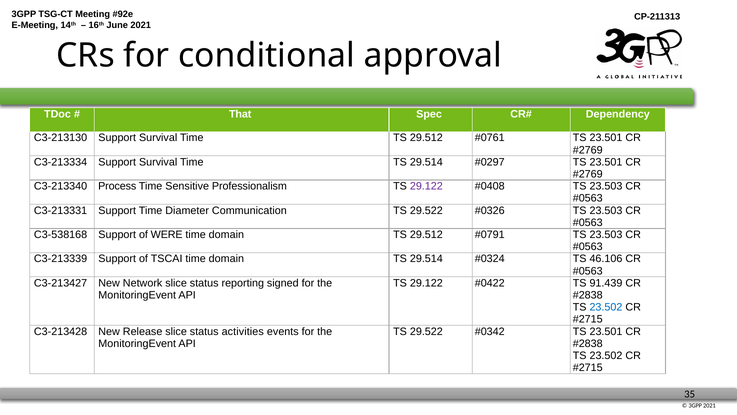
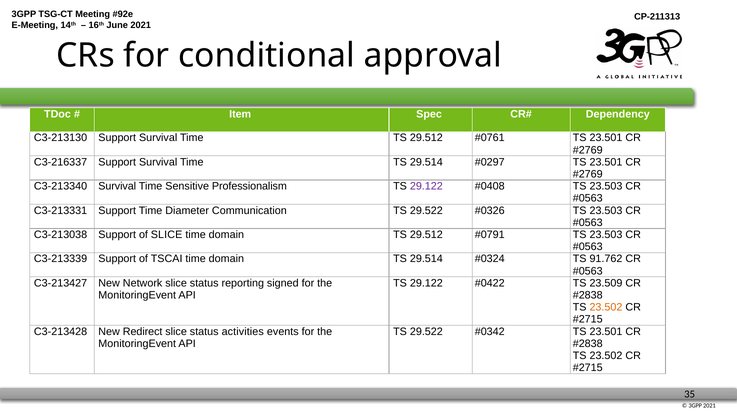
That: That -> Item (240, 114)
C3-213334: C3-213334 -> C3-216337 (61, 162)
C3-213340 Process: Process -> Survival (117, 186)
C3-538168: C3-538168 -> C3-213038 (61, 234)
of WERE: WERE -> SLICE (167, 234)
46.106: 46.106 -> 91.762 (606, 259)
91.439: 91.439 -> 23.509 (606, 283)
23.502 colour: blue -> orange (606, 307)
Release: Release -> Redirect (143, 331)
